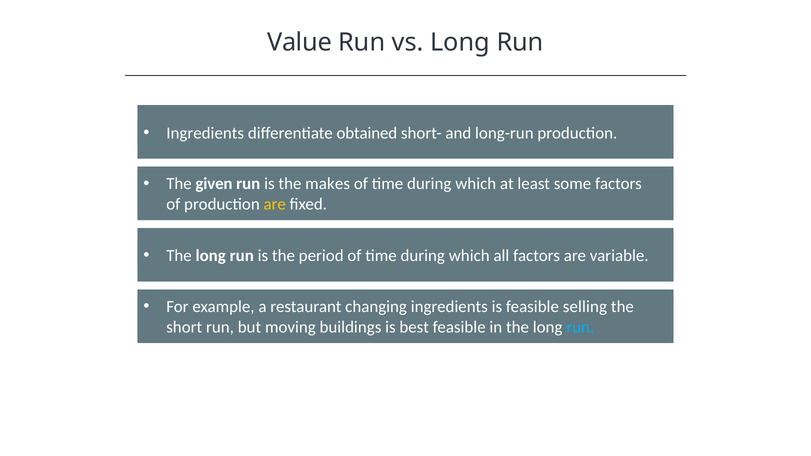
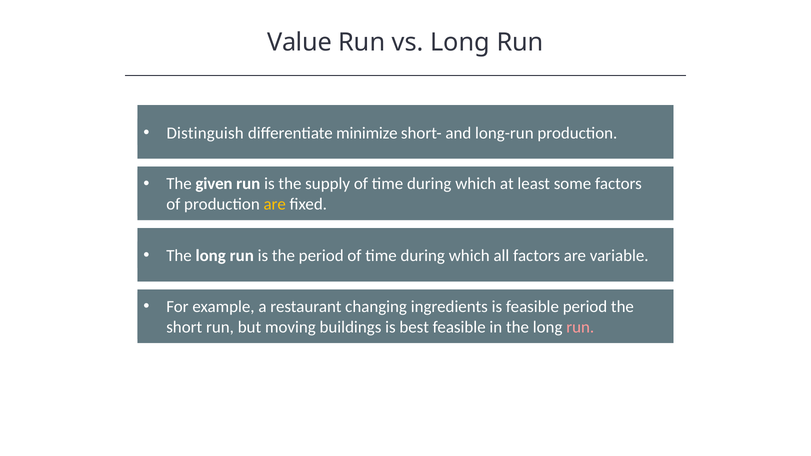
Ingredients: Ingredients -> Distinguish (205, 133)
obtained: obtained -> minimize (367, 133)
makes: makes -> supply (328, 184)
feasible selling: selling -> period (585, 307)
run colour: light blue -> pink (580, 327)
